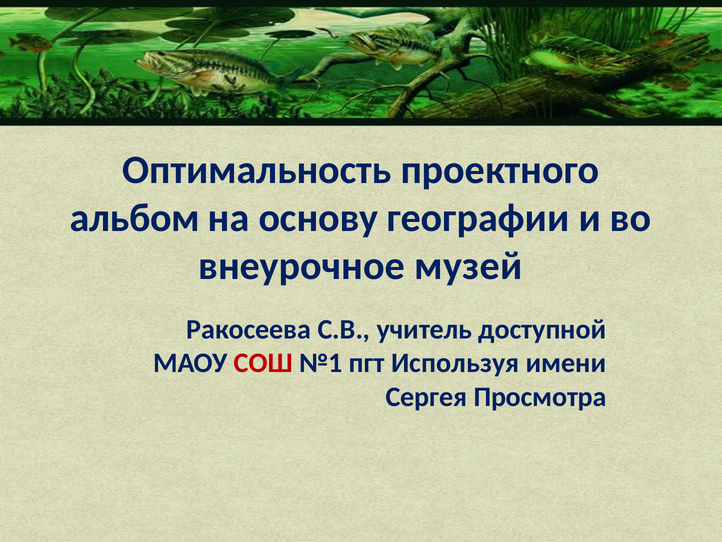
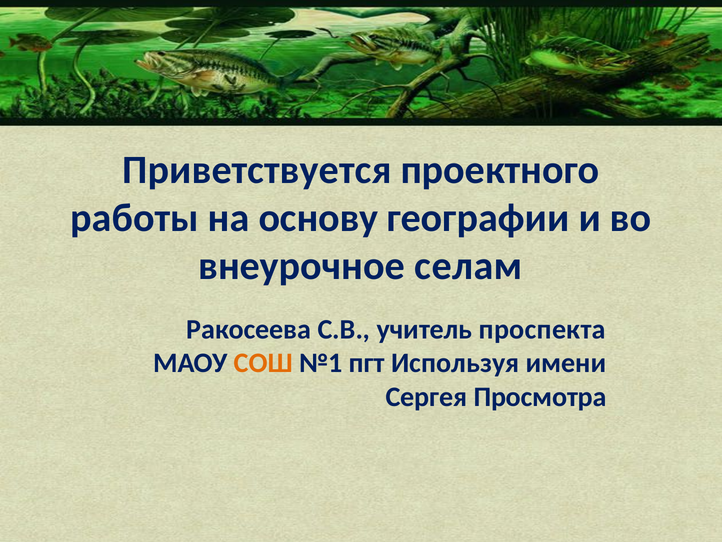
Оптимальность: Оптимальность -> Приветствуется (257, 170)
альбом: альбом -> работы (135, 218)
музей: музей -> селам (468, 266)
доступной: доступной -> проспекта (542, 329)
СОШ colour: red -> orange (263, 363)
